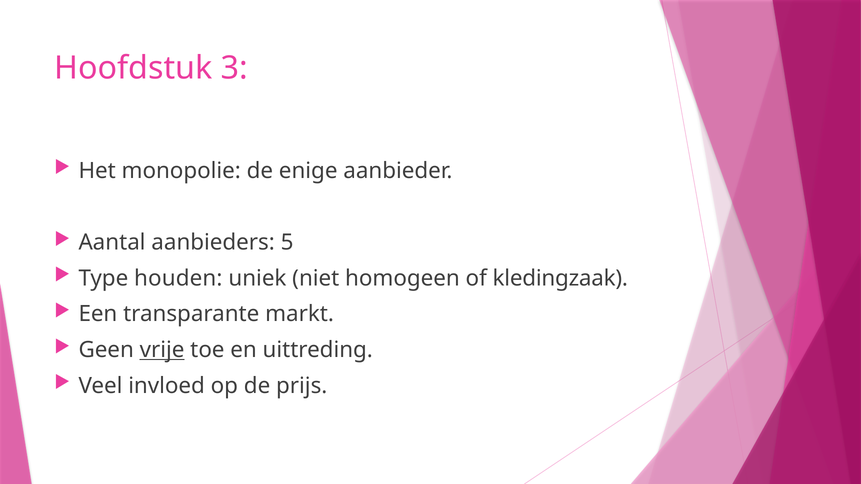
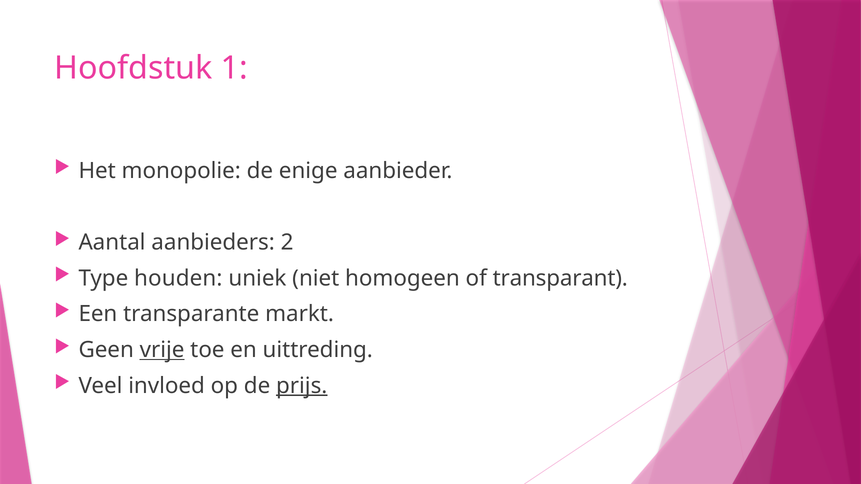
3: 3 -> 1 (234, 68)
5: 5 -> 2 (287, 243)
kledingzaak: kledingzaak -> transparant (560, 278)
prijs underline: none -> present (302, 386)
